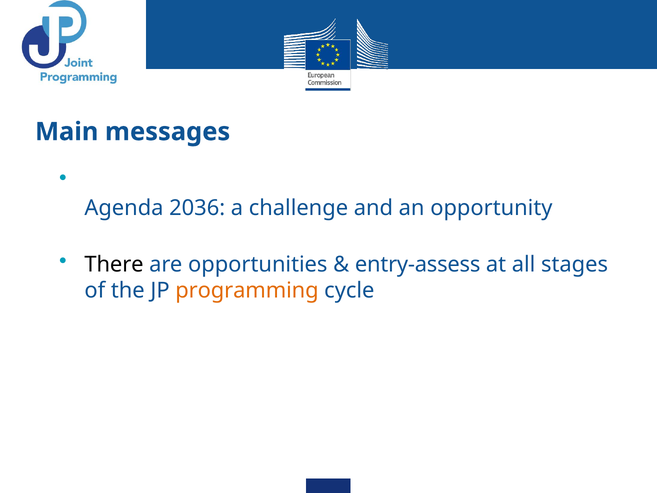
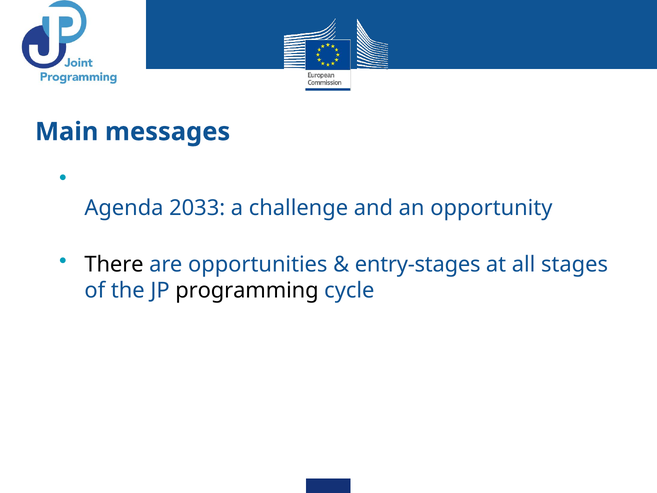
2036: 2036 -> 2033 (197, 208)
entry-assess: entry-assess -> entry-stages (418, 264)
programming colour: orange -> black (247, 290)
